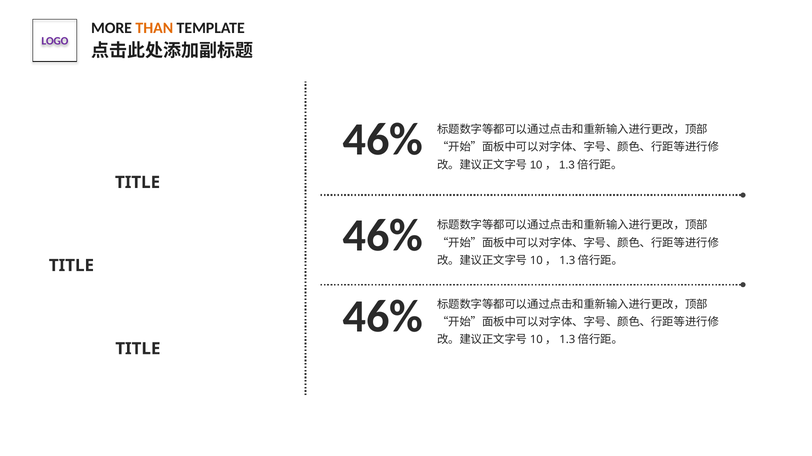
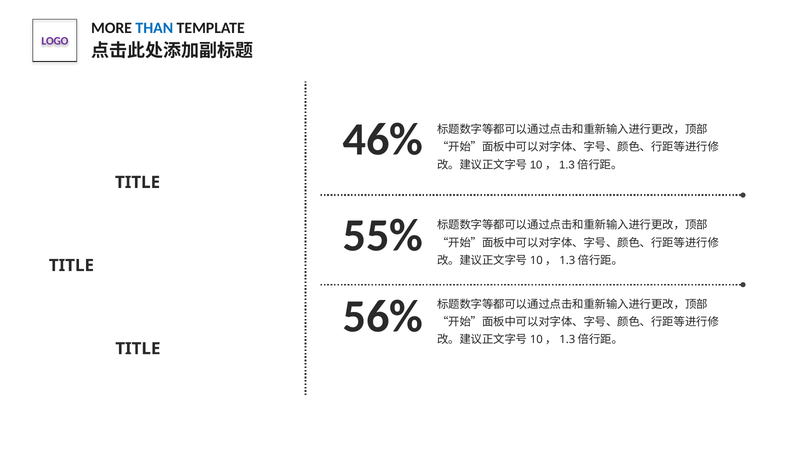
THAN colour: orange -> blue (154, 28)
46%: 46% -> 55% (383, 236)
46%: 46% -> 56% (383, 317)
